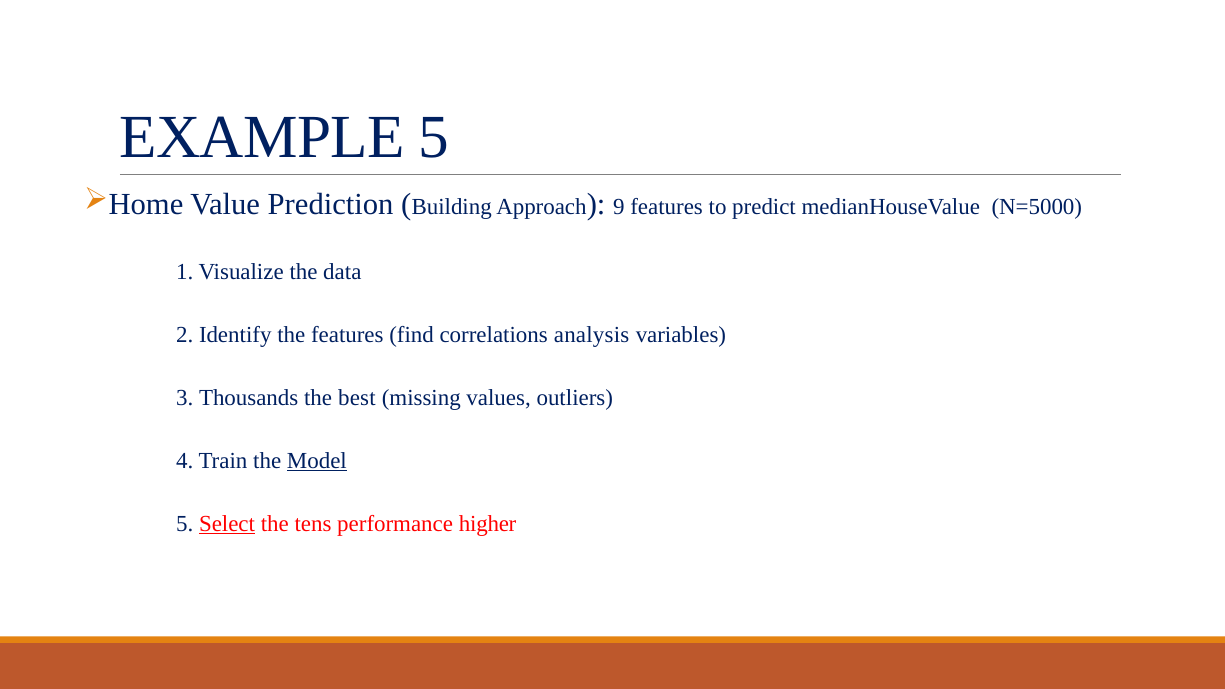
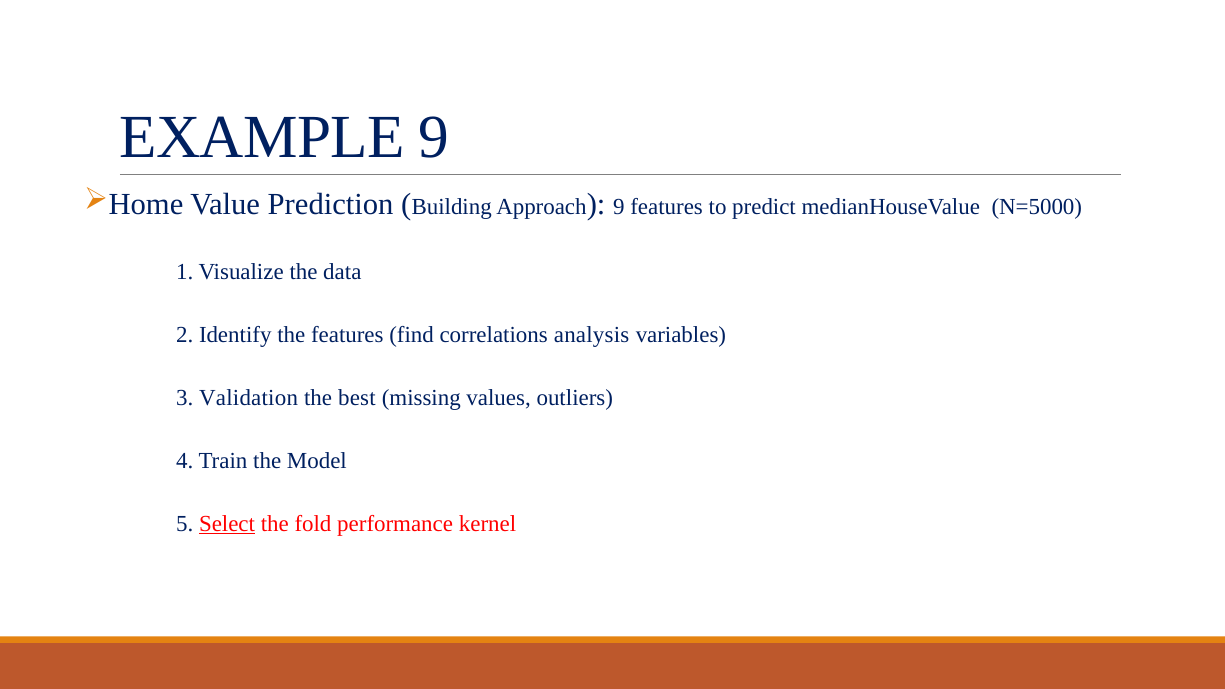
EXAMPLE 5: 5 -> 9 (434, 137)
Thousands: Thousands -> Validation (249, 398)
Model underline: present -> none (317, 461)
tens: tens -> fold (313, 524)
higher: higher -> kernel (488, 524)
